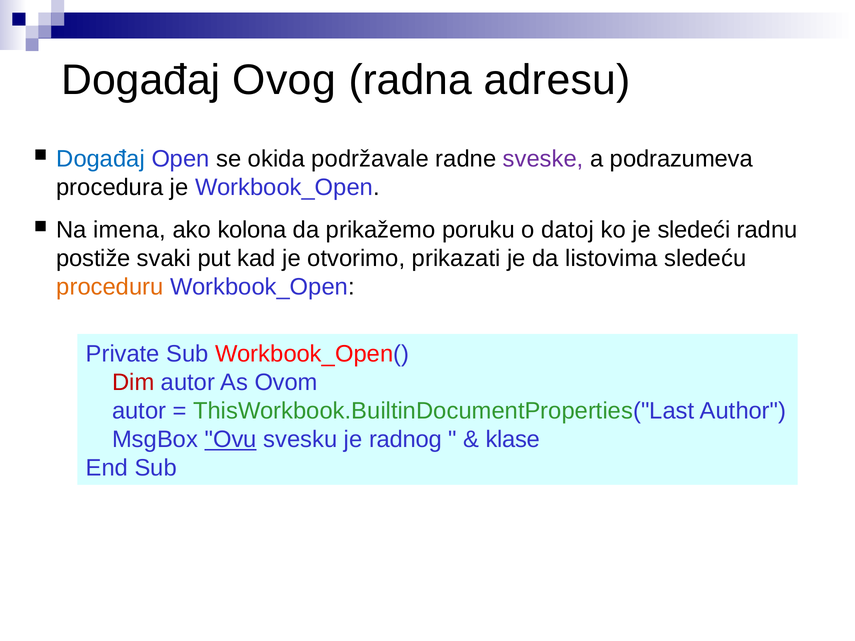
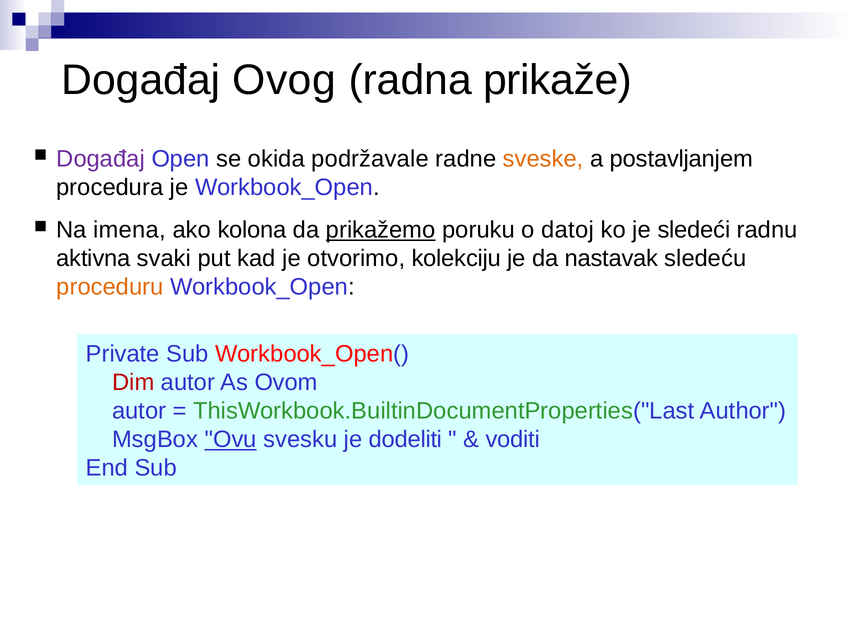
adresu: adresu -> prikaže (558, 80)
Događaj colour: blue -> purple (101, 159)
sveske colour: purple -> orange (543, 159)
podrazumeva: podrazumeva -> postavljanjem (681, 159)
prikažemo underline: none -> present (381, 230)
postiže: postiže -> aktivna (93, 259)
prikazati: prikazati -> kolekciju (456, 259)
listovima: listovima -> nastavak (612, 259)
radnog: radnog -> dodeliti (405, 440)
klase: klase -> voditi (513, 440)
